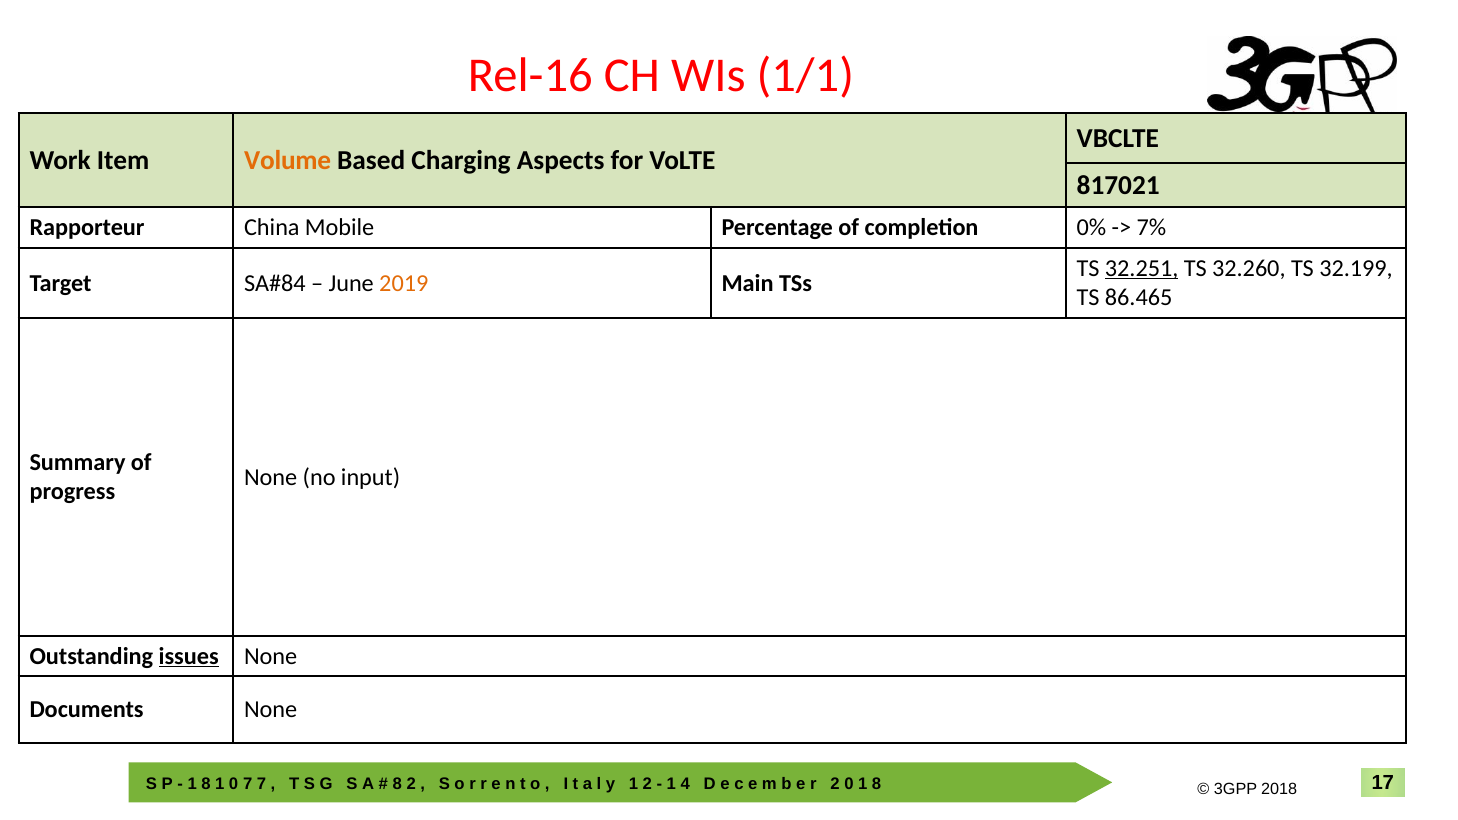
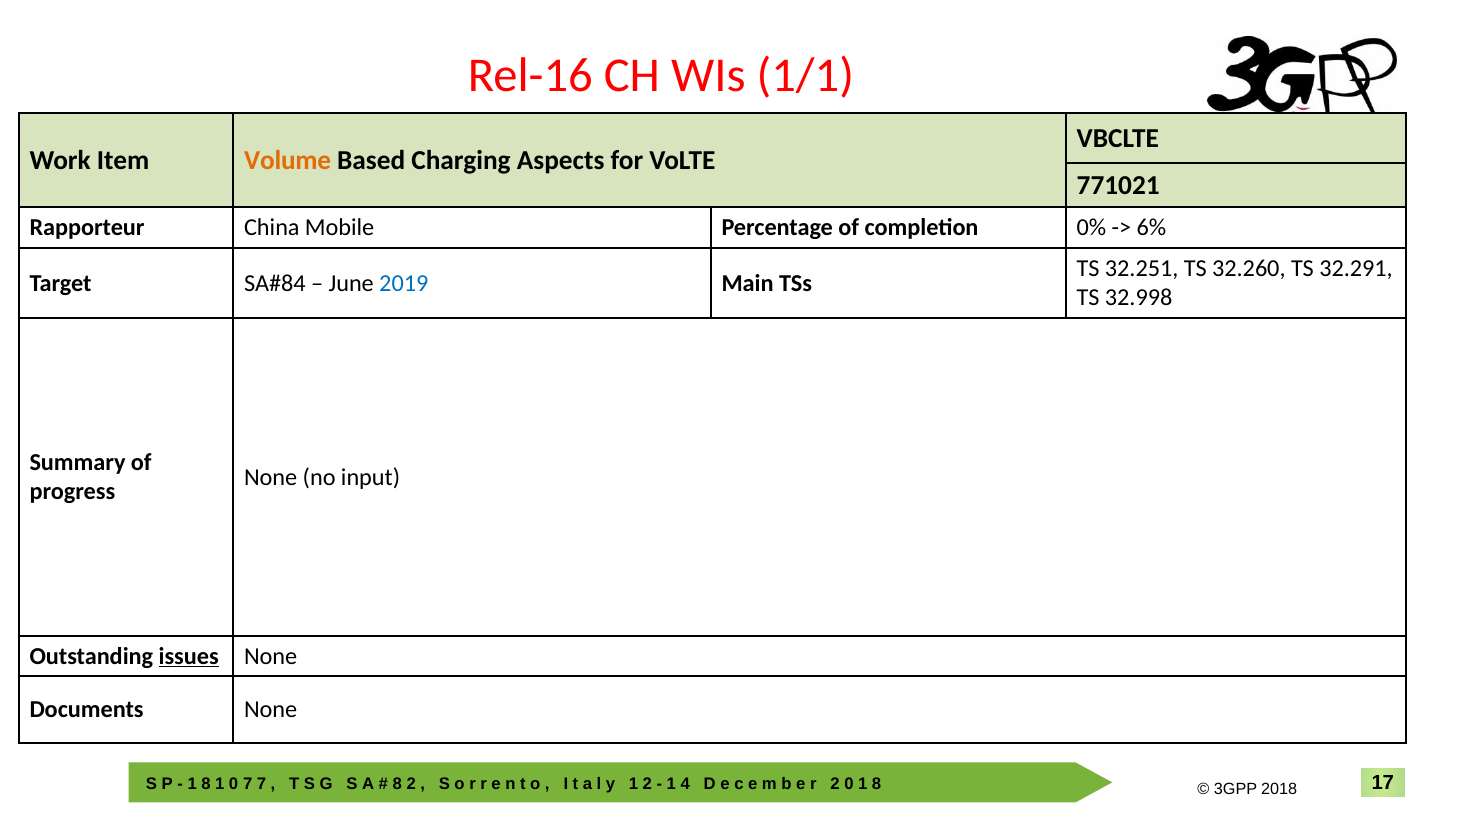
817021: 817021 -> 771021 (1118, 185)
7%: 7% -> 6% (1151, 228)
32.251 underline: present -> none (1142, 268)
32.199: 32.199 -> 32.291 (1356, 268)
2019 colour: orange -> blue (404, 283)
86.465: 86.465 -> 32.998 (1139, 298)
